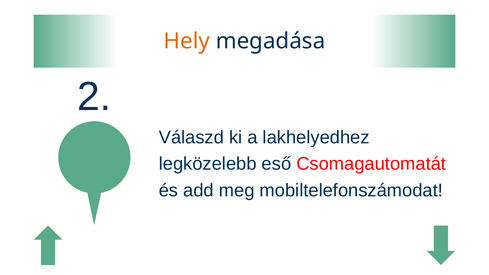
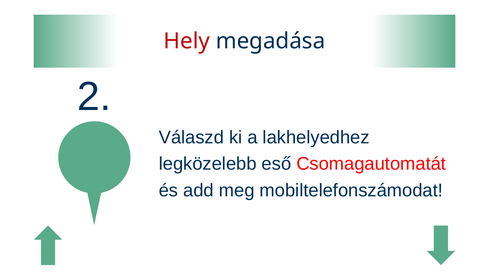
Hely colour: orange -> red (187, 41)
